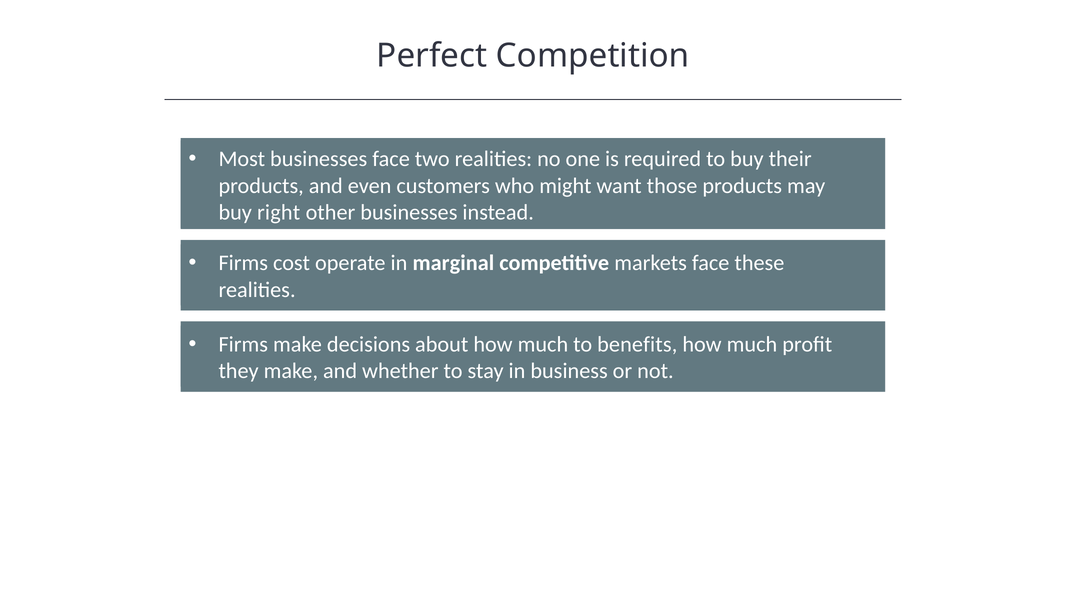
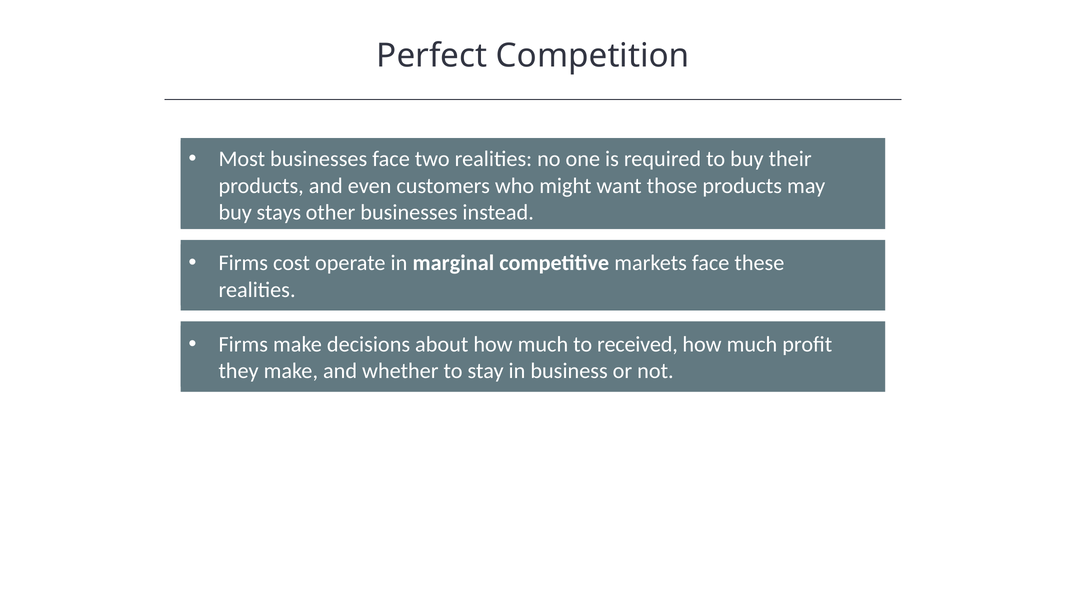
right: right -> stays (279, 213)
benefits: benefits -> received (637, 345)
